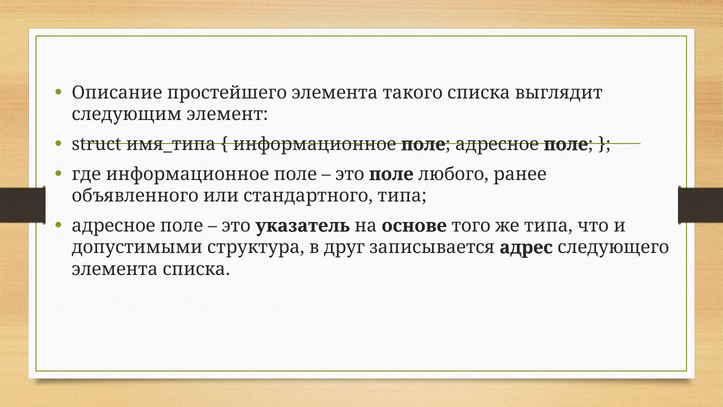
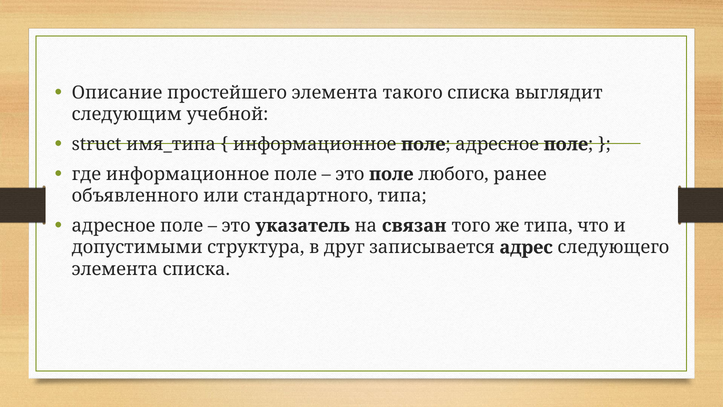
элемент: элемент -> учебной (227, 114)
основе: основе -> связан (414, 226)
